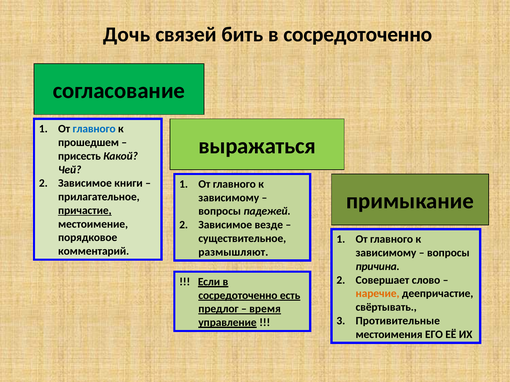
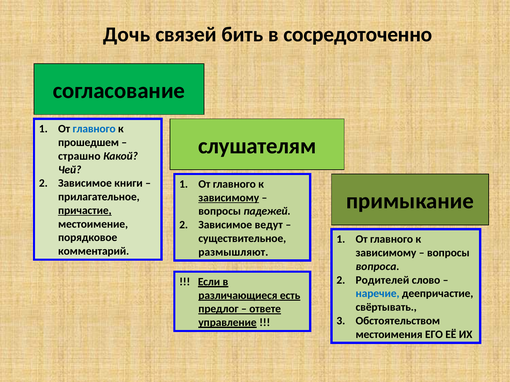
выражаться: выражаться -> слушателям (257, 146)
присесть: присесть -> страшно (79, 156)
зависимому underline: none -> present (229, 198)
везде: везде -> ведут (269, 225)
причина: причина -> вопроса (378, 267)
Совершает: Совершает -> Родителей (382, 280)
наречие colour: orange -> blue (378, 294)
сосредоточенно: сосредоточенно -> различающиеся (238, 296)
время: время -> ответе (265, 309)
Противительные: Противительные -> Обстоятельством (398, 321)
